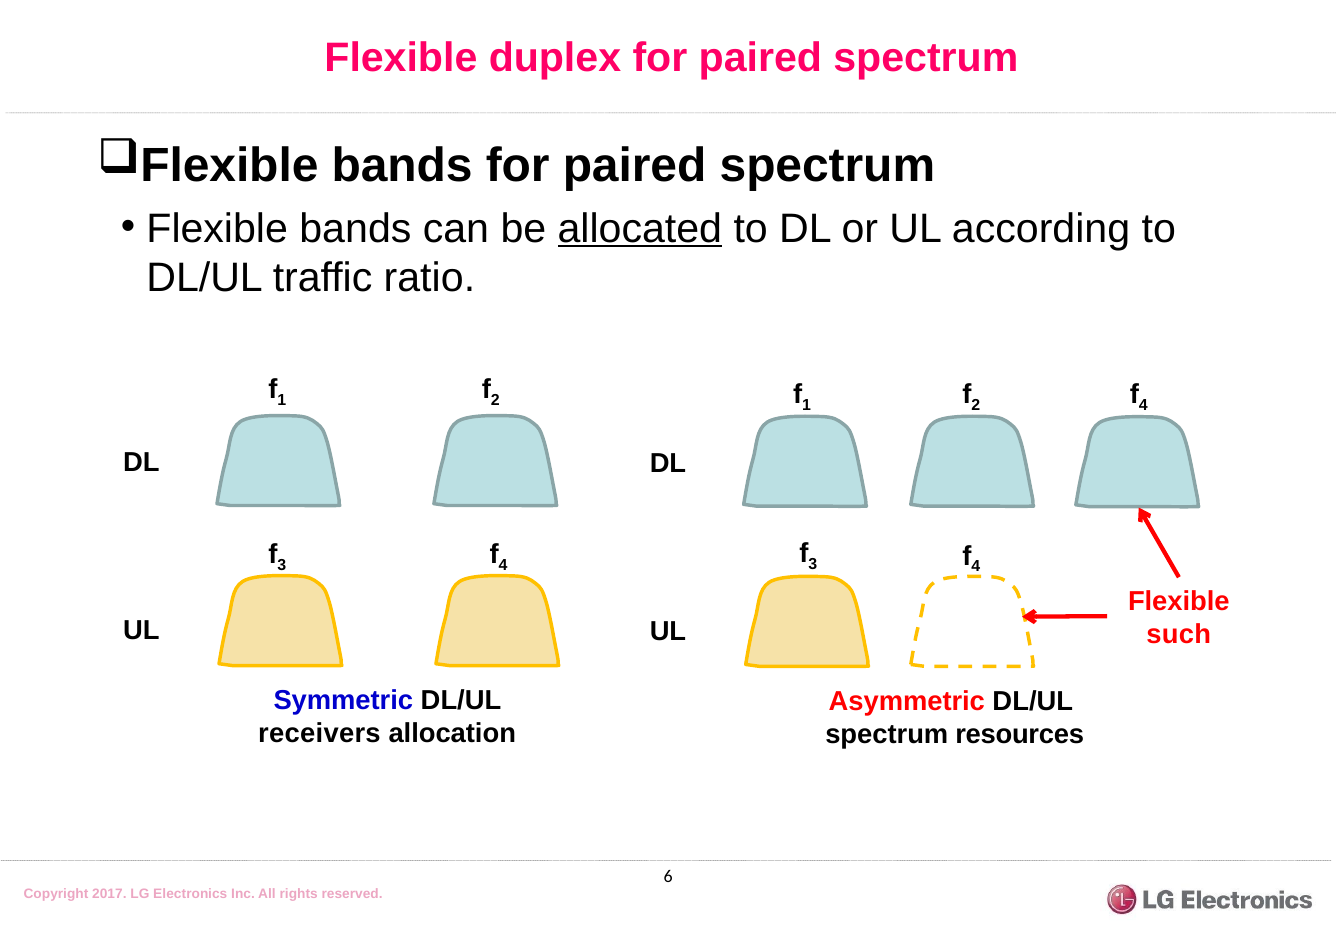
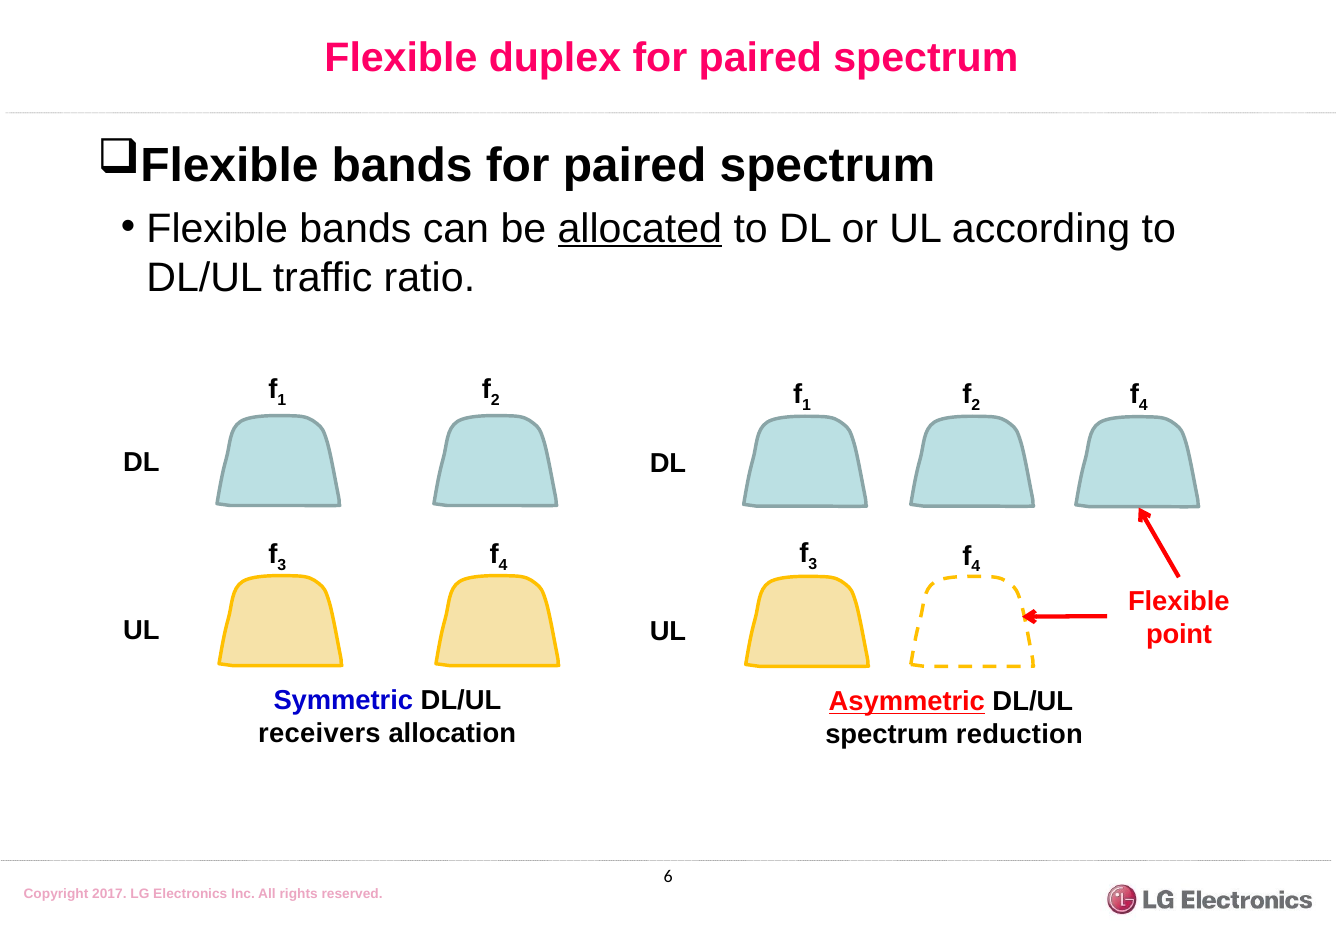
such: such -> point (1179, 634)
Asymmetric underline: none -> present (907, 702)
resources: resources -> reduction (1019, 734)
